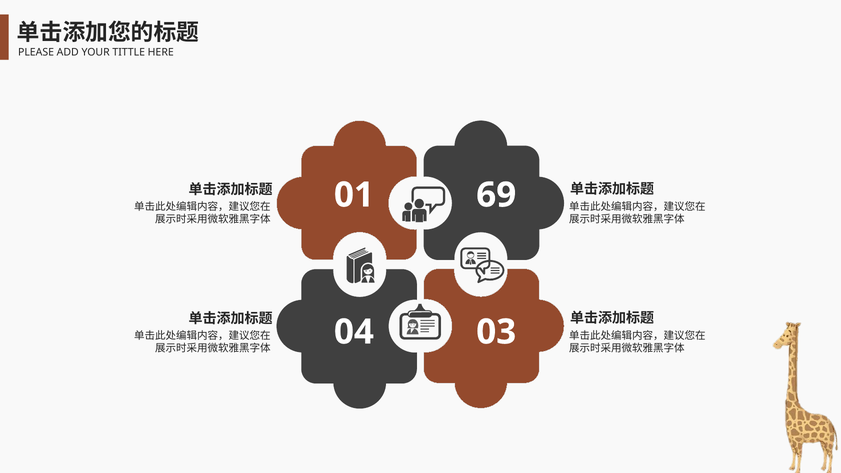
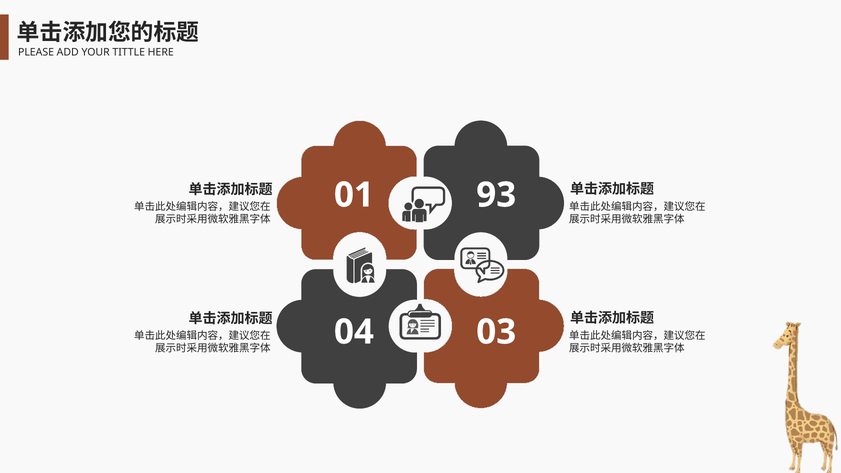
69: 69 -> 93 (496, 195)
